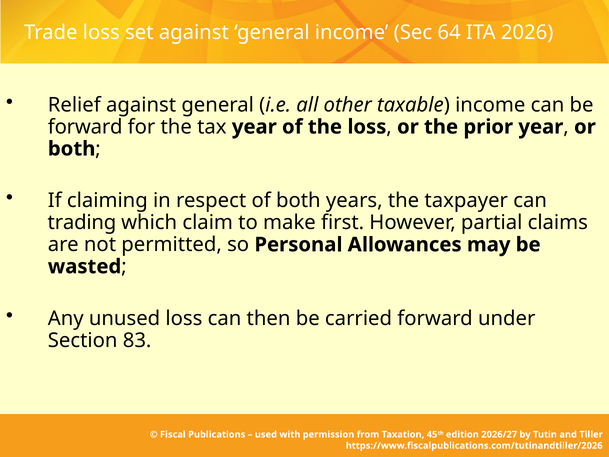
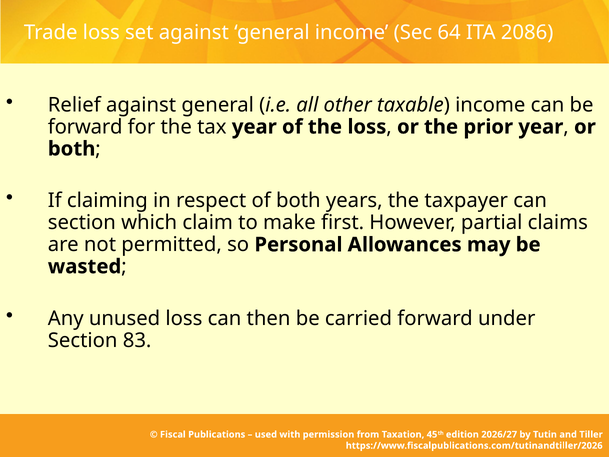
2026: 2026 -> 2086 (527, 33)
trading: trading -> section (82, 223)
